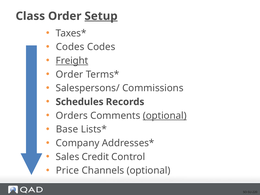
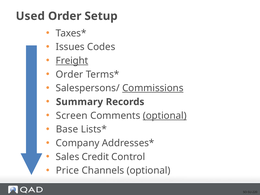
Class: Class -> Used (30, 16)
Setup underline: present -> none (101, 16)
Codes: Codes -> Issues (70, 47)
Commissions underline: none -> present (153, 88)
Schedules: Schedules -> Summary (79, 102)
Orders: Orders -> Screen (72, 116)
